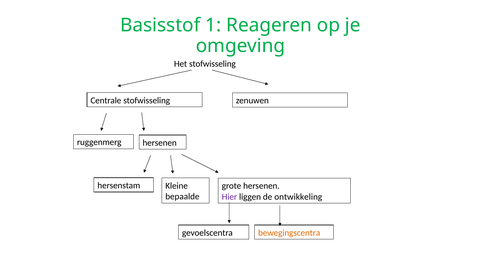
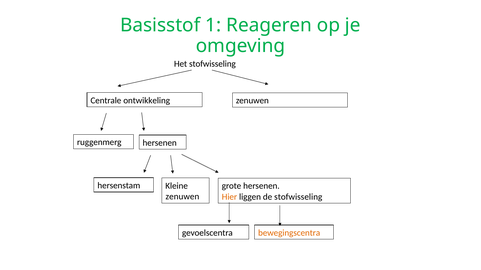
Centrale stofwisseling: stofwisseling -> ontwikkeling (147, 101)
bepaalde: bepaalde -> zenuwen (182, 197)
Hier colour: purple -> orange (229, 197)
de ontwikkeling: ontwikkeling -> stofwisseling (298, 197)
